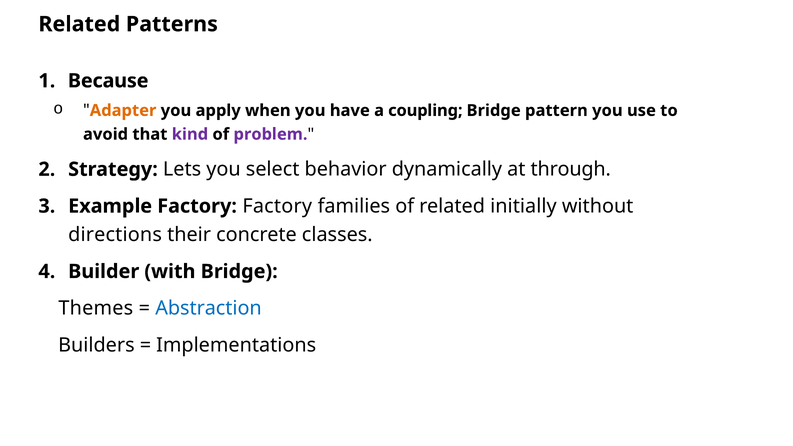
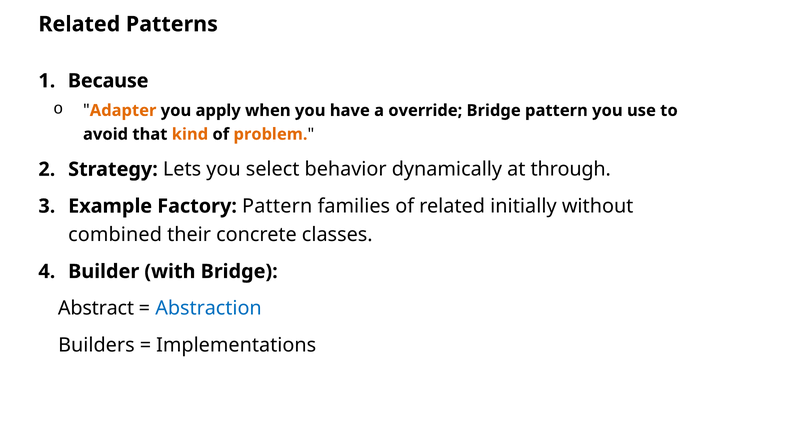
coupling: coupling -> override (425, 110)
kind colour: purple -> orange (190, 134)
problem colour: purple -> orange (271, 134)
Factory Factory: Factory -> Pattern (277, 206)
directions: directions -> combined (115, 235)
Themes: Themes -> Abstract (96, 308)
